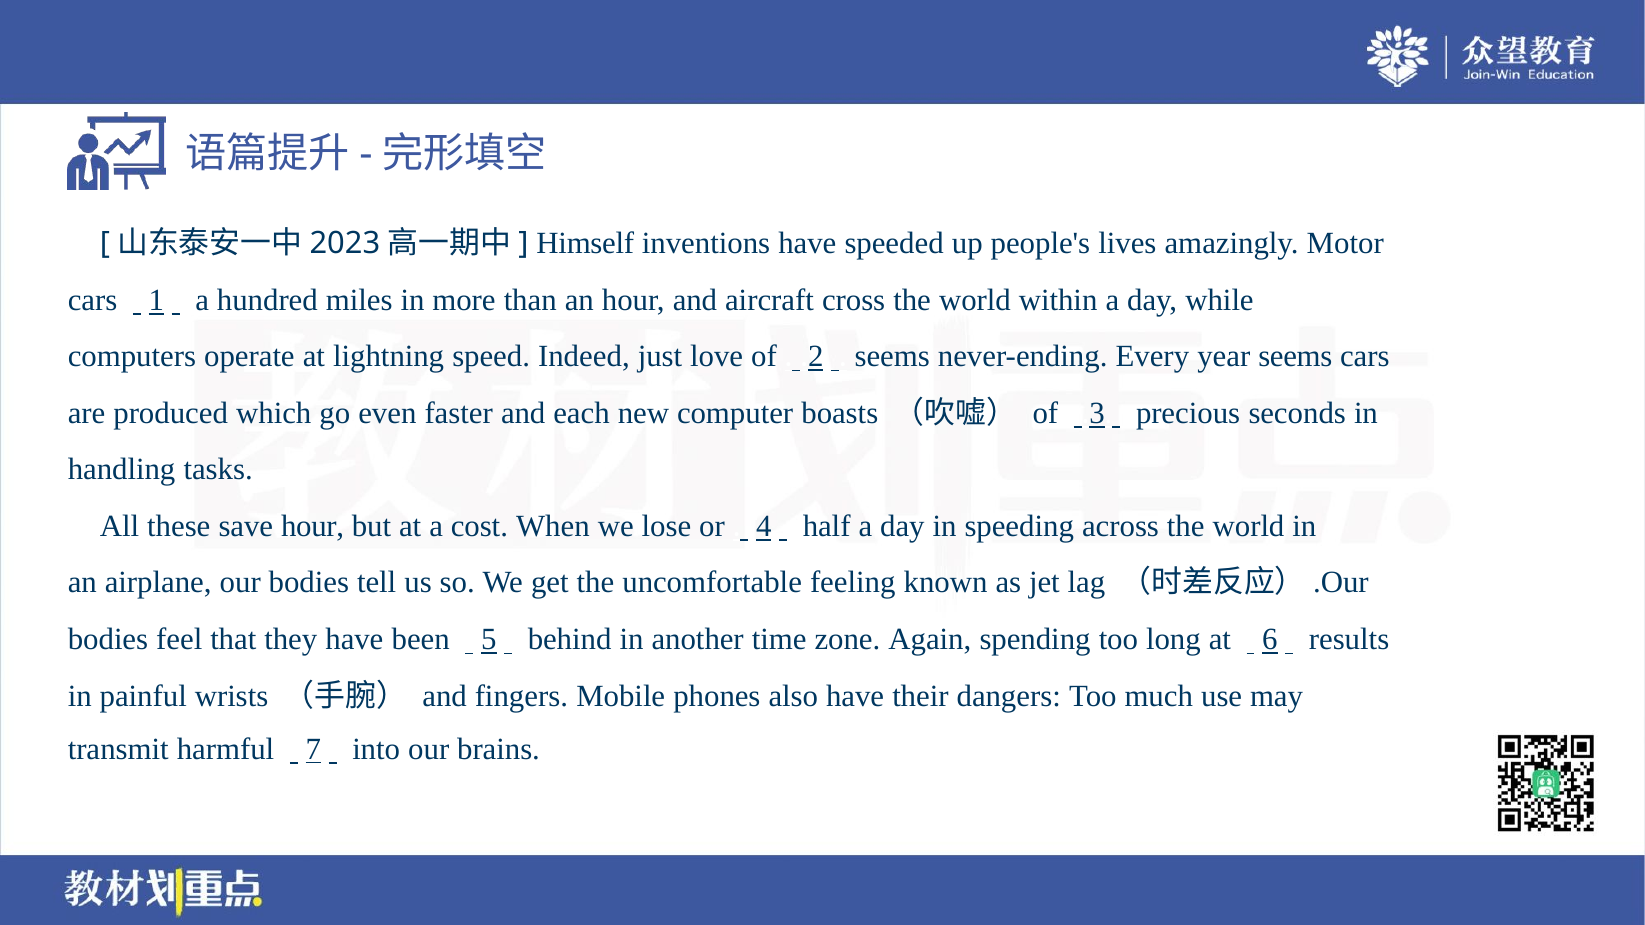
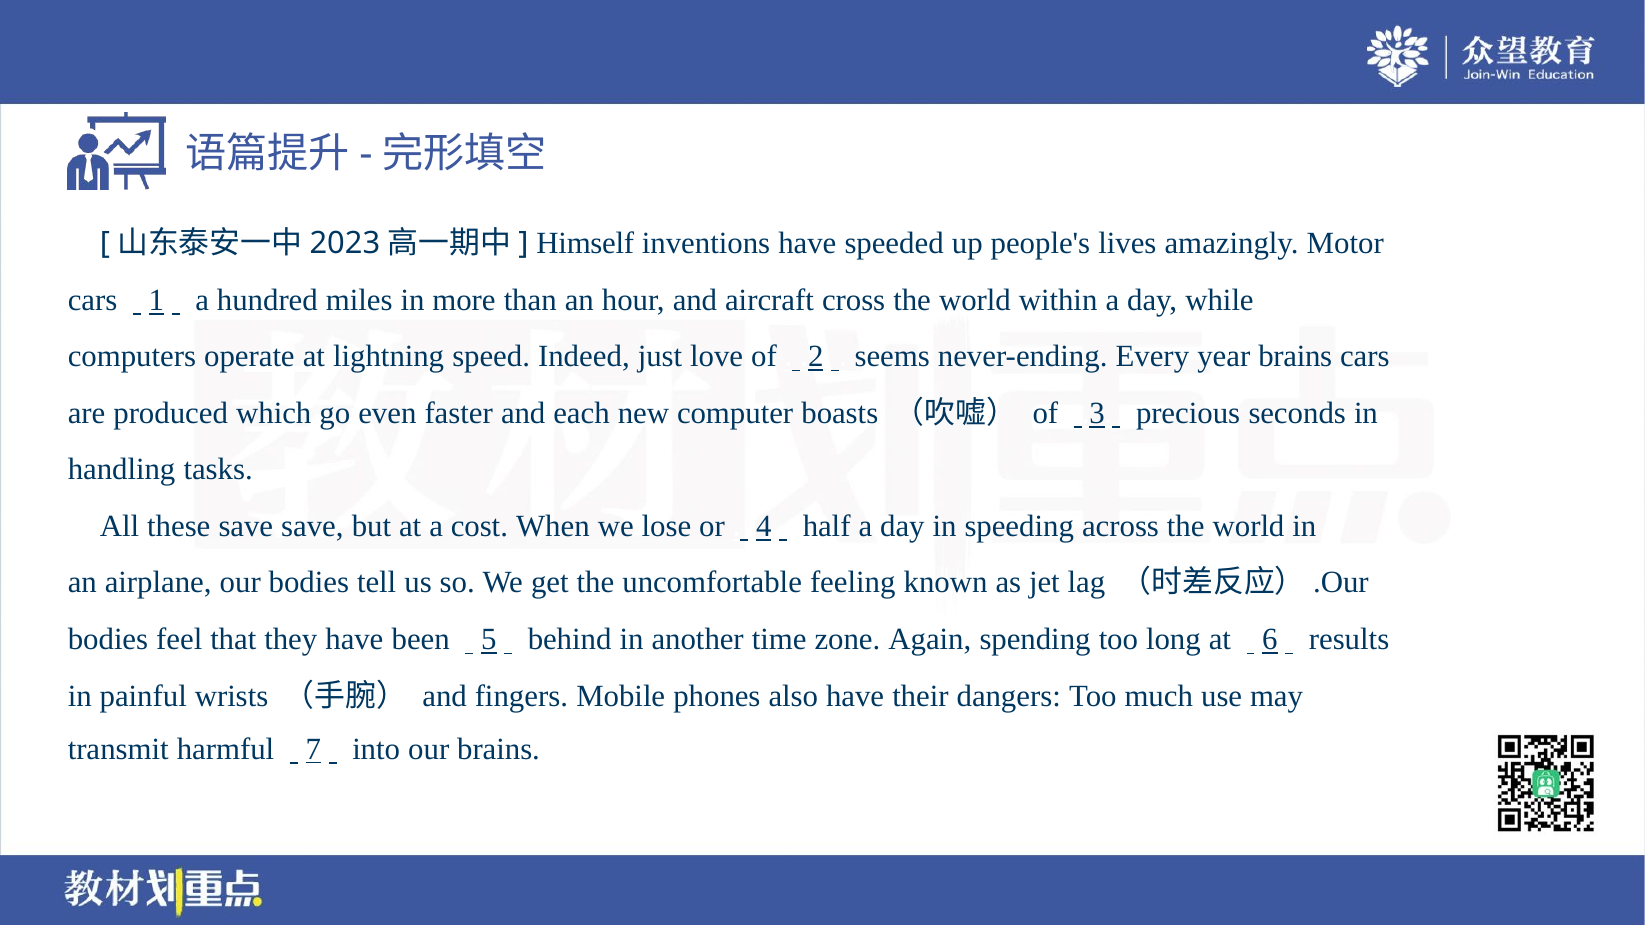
year seems: seems -> brains (1295, 357)
save hour: hour -> save (312, 526)
